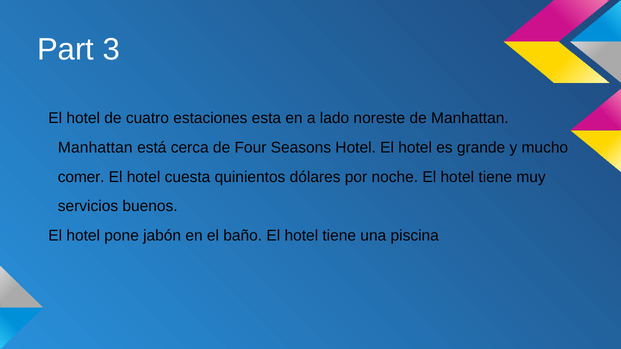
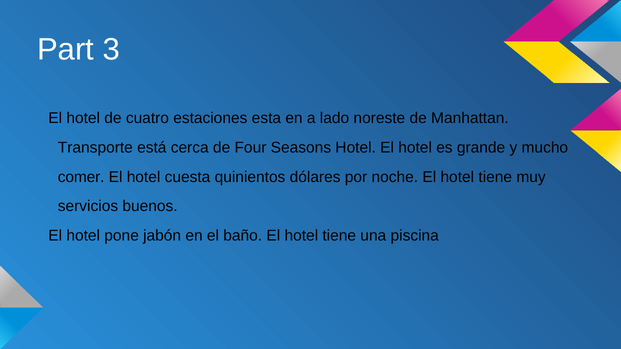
Manhattan: Manhattan -> Transporte (95, 148)
